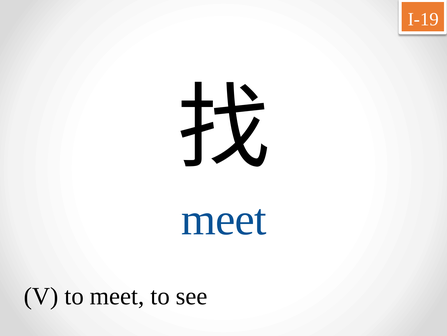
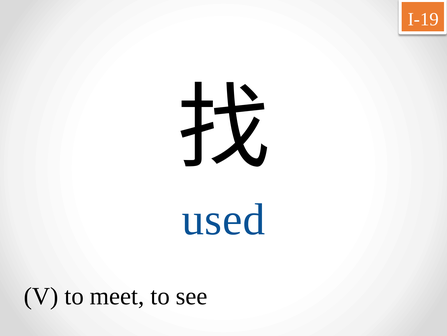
meet: meet -> used (223, 219)
